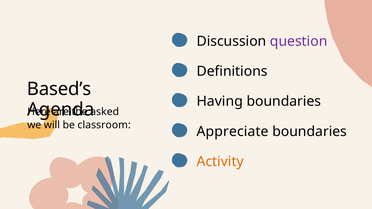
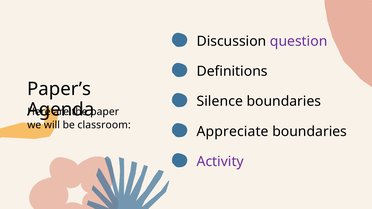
Based’s: Based’s -> Paper’s (59, 89)
Having: Having -> Silence (220, 101)
asked: asked -> paper (105, 112)
Activity colour: orange -> purple (220, 162)
